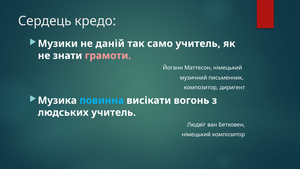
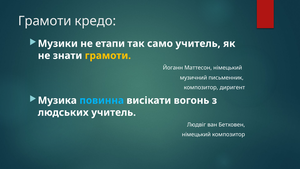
Сердець: Сердець -> Грамоти (45, 21)
даній: даній -> етапи (110, 44)
грамоти colour: pink -> yellow (108, 56)
